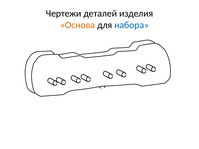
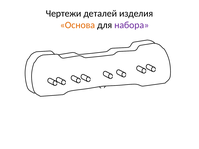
набора colour: blue -> purple (132, 25)
